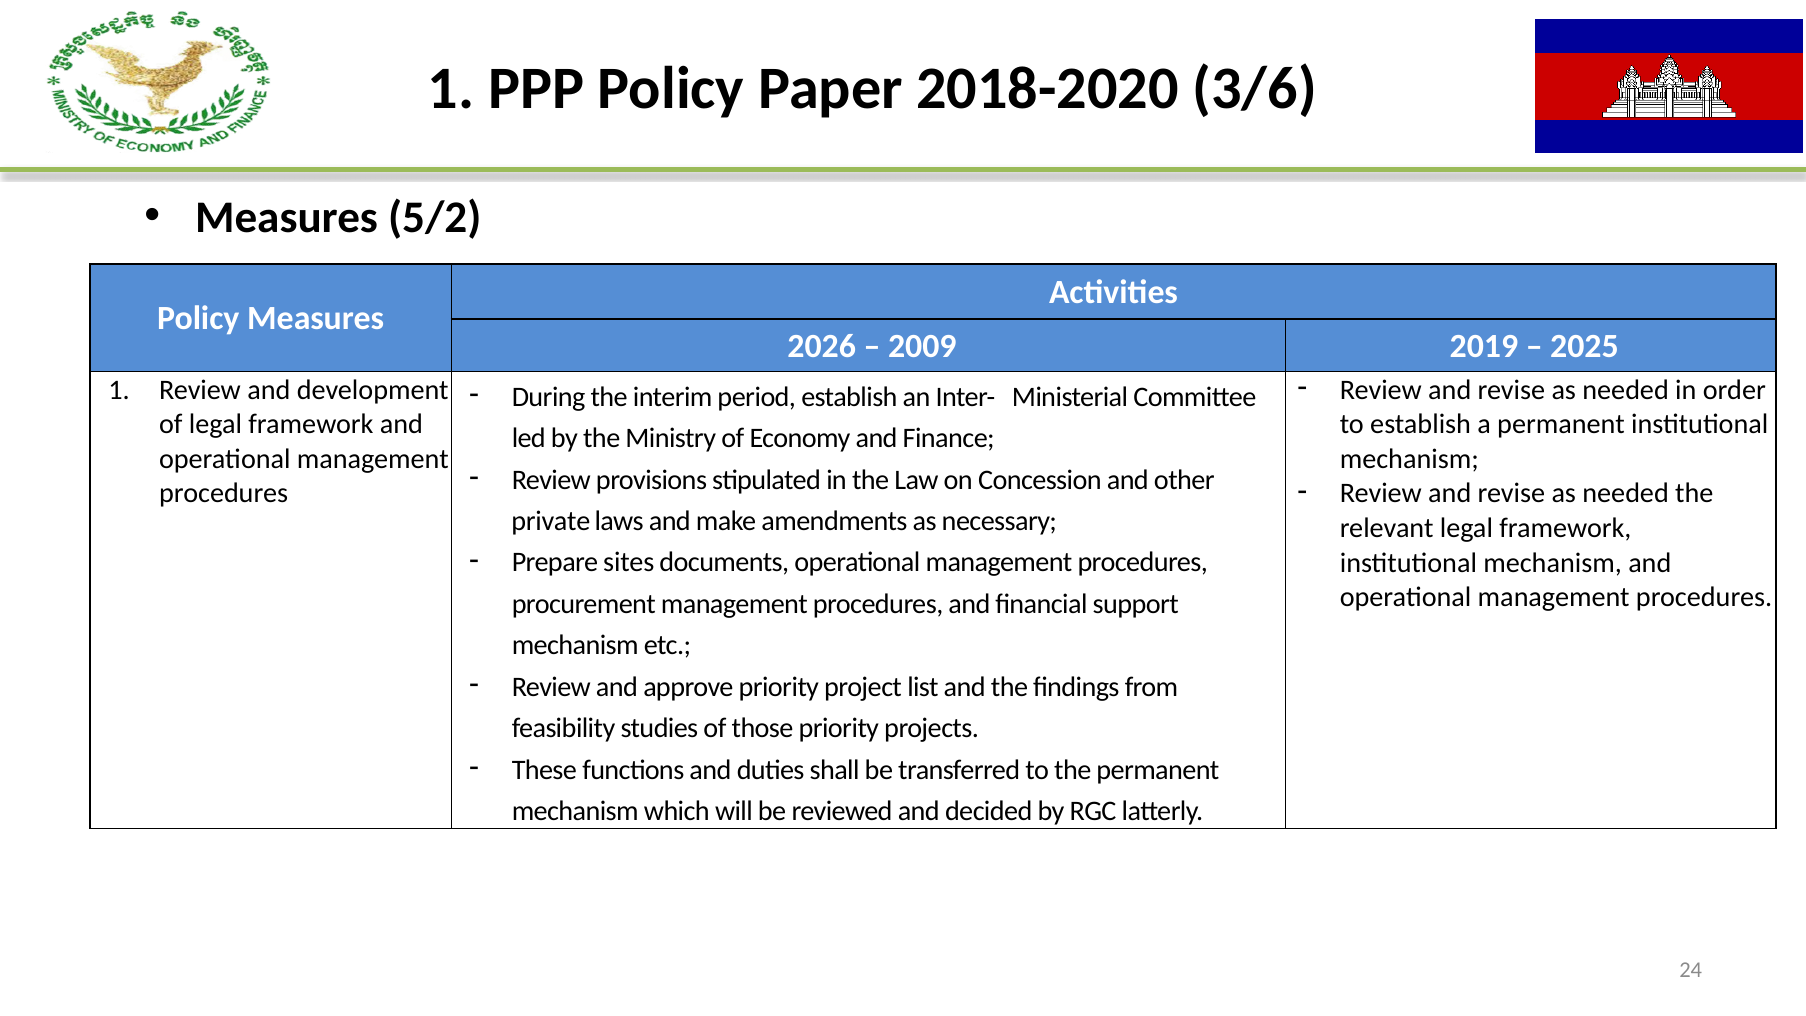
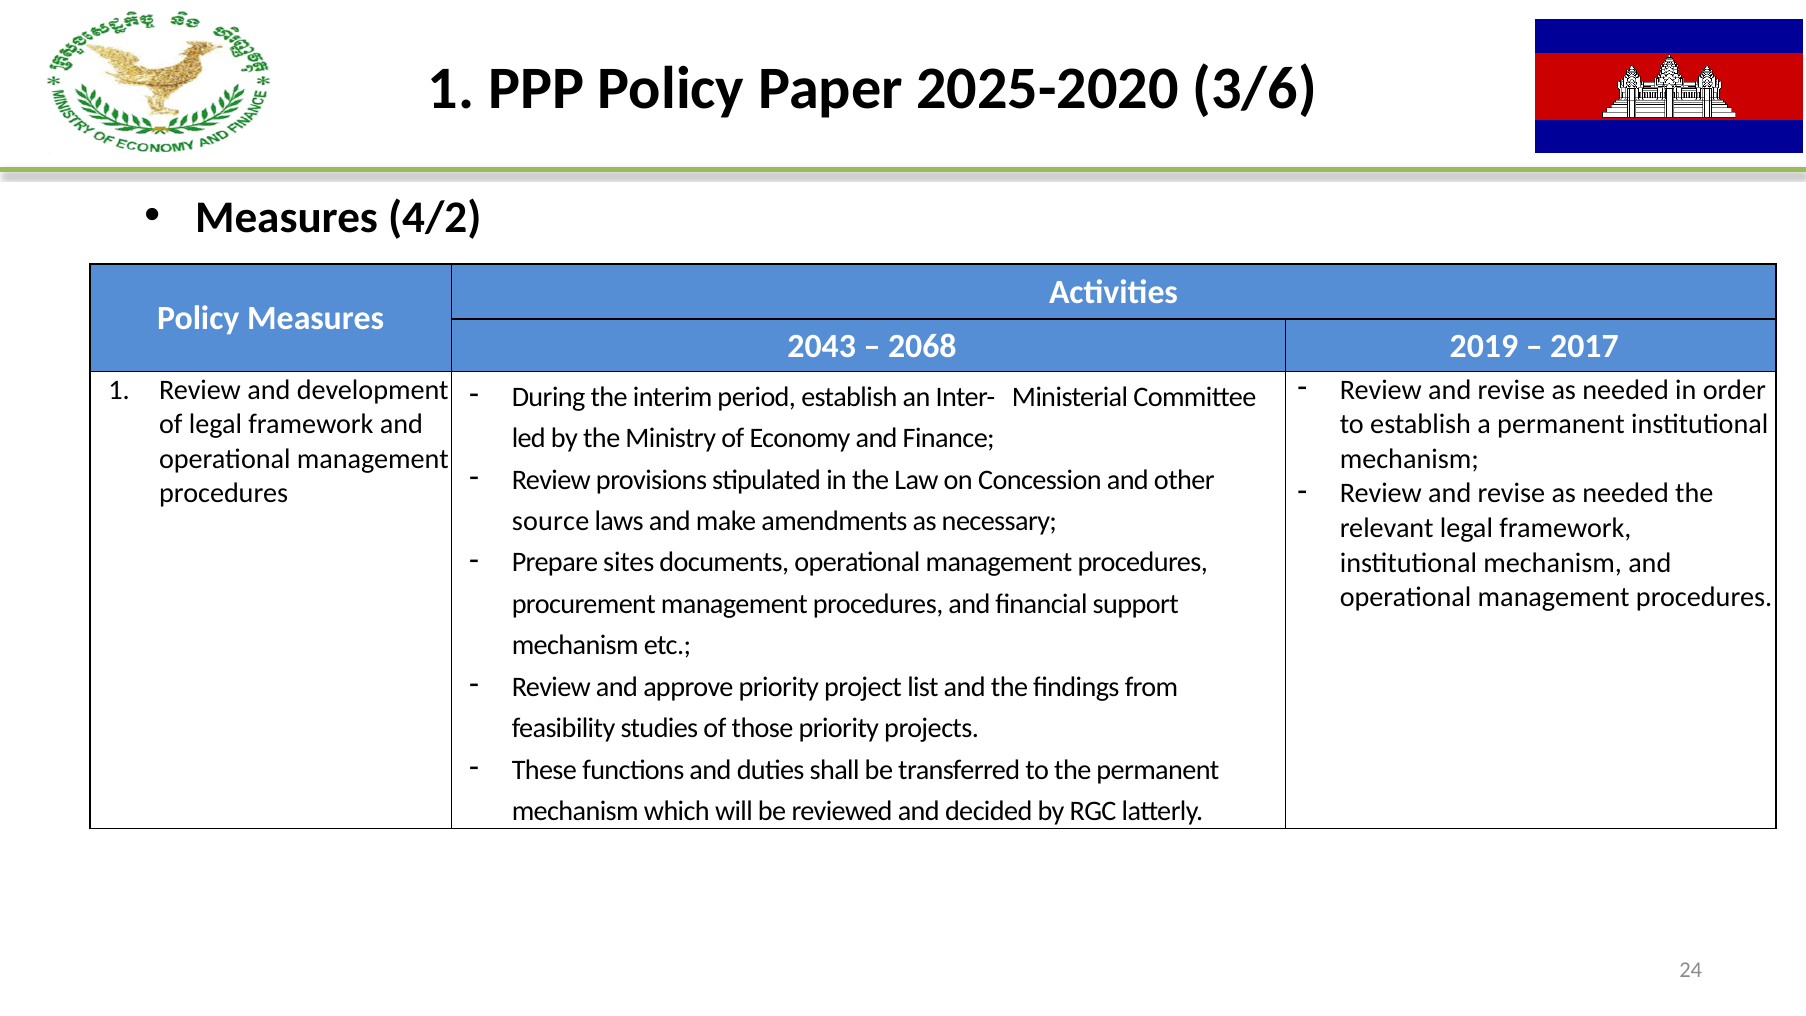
2018-2020: 2018-2020 -> 2025-2020 (1048, 89)
5/2: 5/2 -> 4/2 (435, 217)
2026: 2026 -> 2043 (822, 346)
2009: 2009 -> 2068 (922, 346)
2025: 2025 -> 2017 (1584, 346)
private: private -> source (551, 521)
